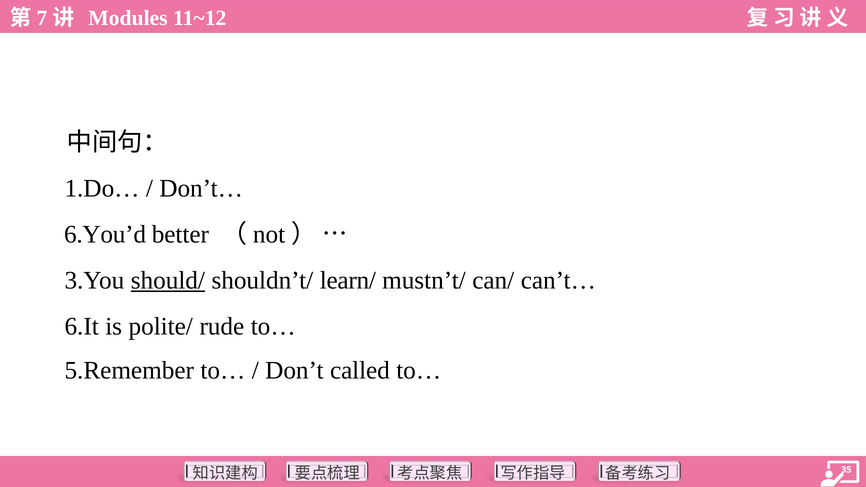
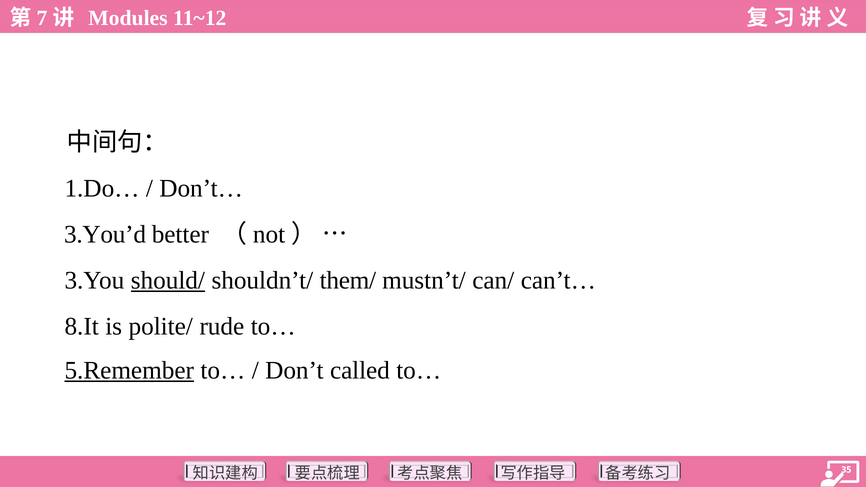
6.You’d: 6.You’d -> 3.You’d (105, 234)
learn/: learn/ -> them/ (348, 280)
6.It: 6.It -> 8.It (82, 326)
5.Remember underline: none -> present (129, 371)
